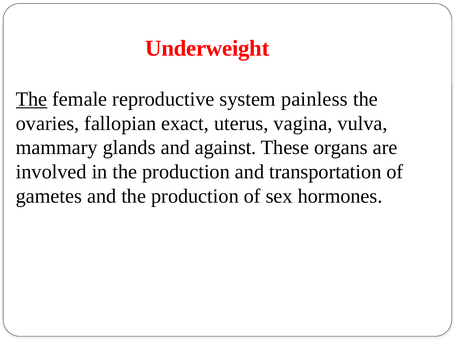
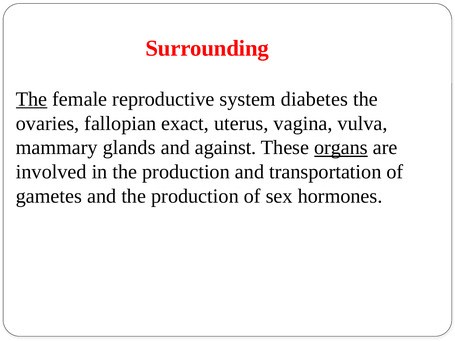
Underweight: Underweight -> Surrounding (207, 48)
painless: painless -> diabetes (314, 99)
organs underline: none -> present (341, 148)
